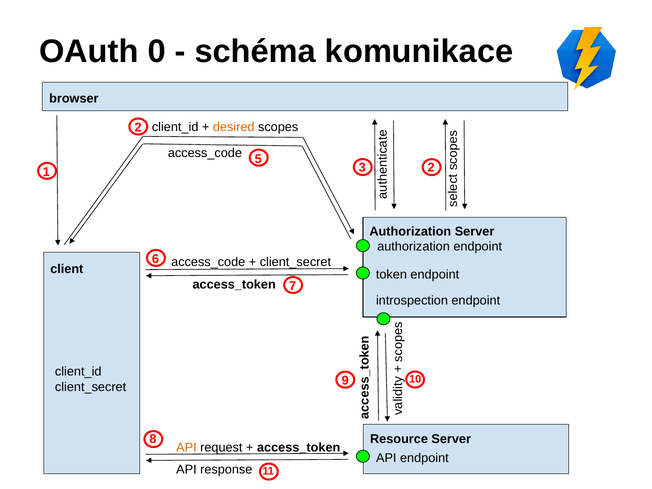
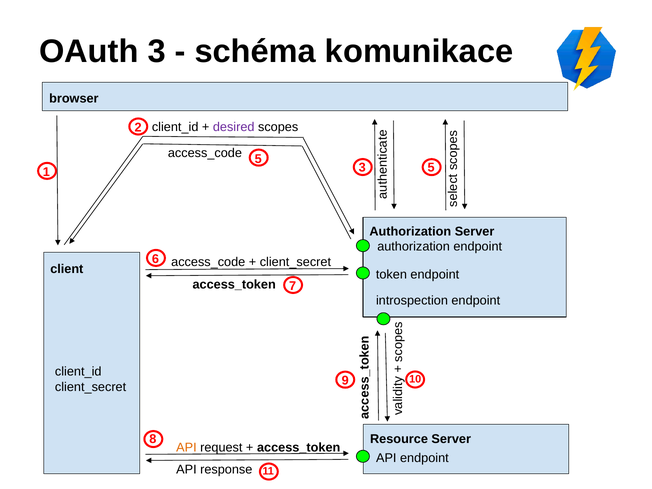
OAuth 0: 0 -> 3 (157, 51)
desired colour: orange -> purple (234, 127)
3 2: 2 -> 5 (431, 168)
